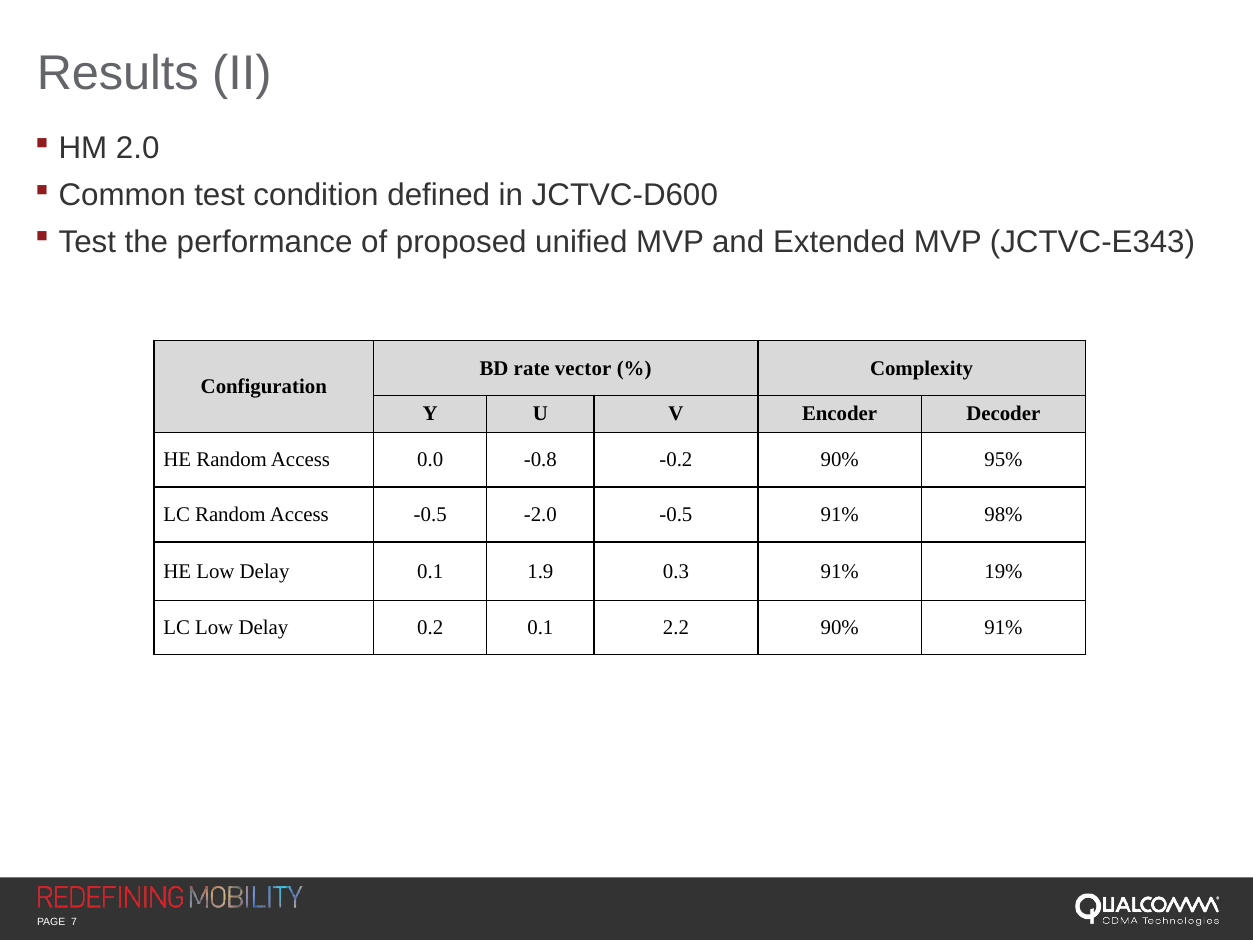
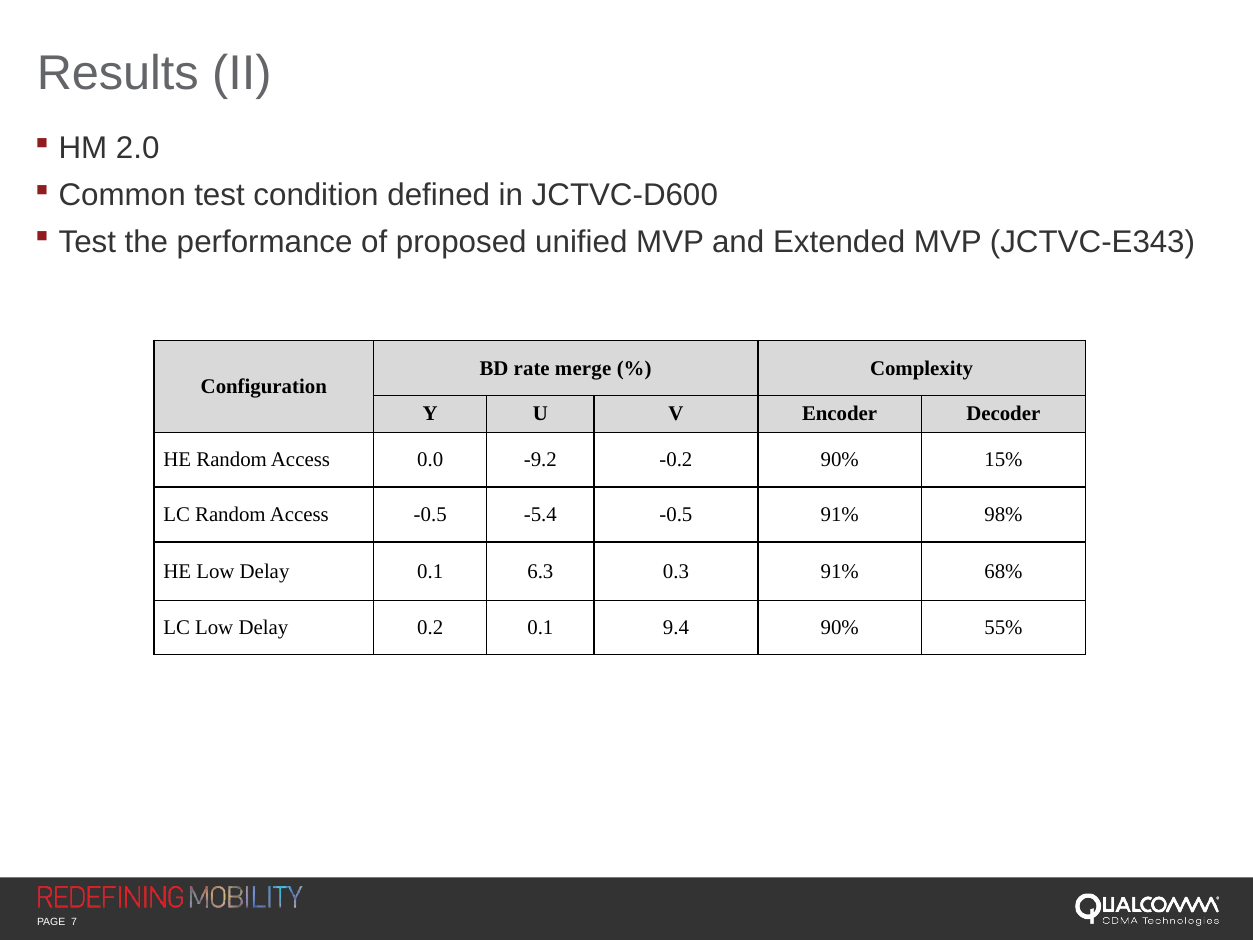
vector: vector -> merge (583, 368)
-0.8: -0.8 -> -9.2 (540, 460)
95%: 95% -> 15% (1004, 460)
-2.0: -2.0 -> -5.4 (540, 515)
1.9: 1.9 -> 6.3 (540, 571)
19%: 19% -> 68% (1004, 571)
2.2: 2.2 -> 9.4 (676, 627)
90% 91%: 91% -> 55% (1004, 627)
